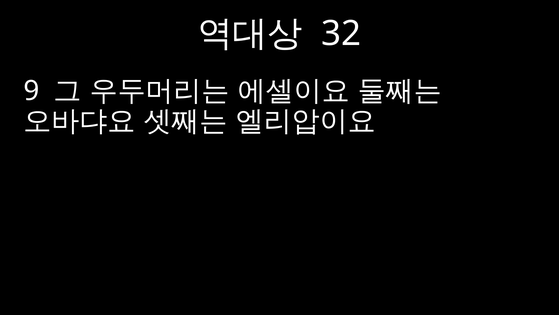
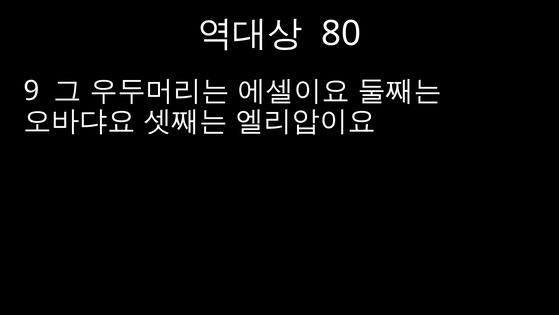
32: 32 -> 80 (341, 34)
